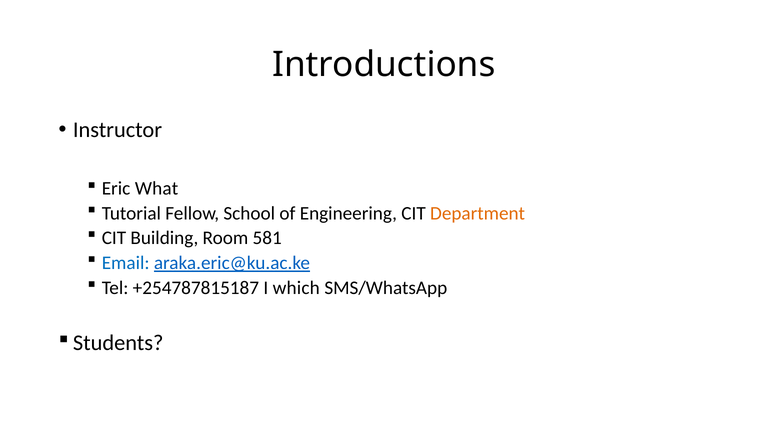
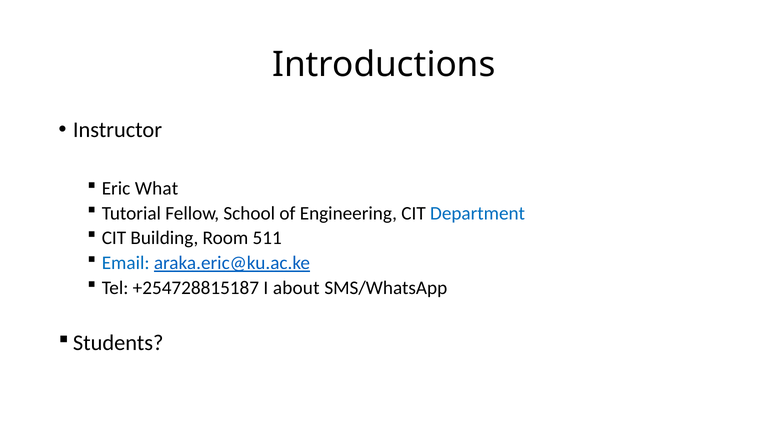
Department colour: orange -> blue (478, 213)
581: 581 -> 511 (267, 238)
+254787815187: +254787815187 -> +254728815187 (196, 288)
which: which -> about (296, 288)
